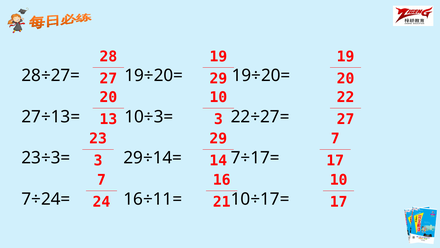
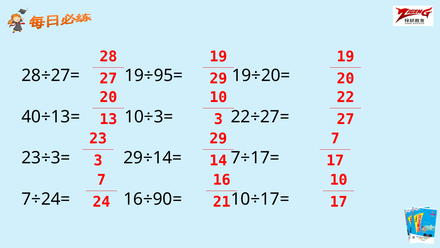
28÷27= 19÷20=: 19÷20= -> 19÷95= (154, 75)
27÷13=: 27÷13= -> 40÷13= (51, 116)
16÷11=: 16÷11= -> 16÷90= (153, 199)
